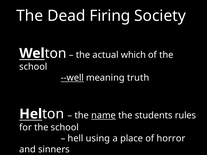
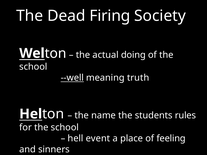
which: which -> doing (133, 55)
name underline: present -> none (104, 116)
using: using -> event (98, 139)
horror: horror -> feeling (171, 139)
